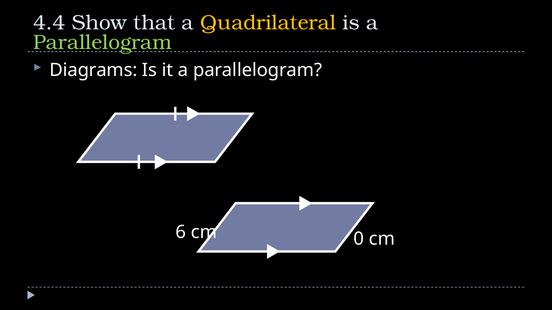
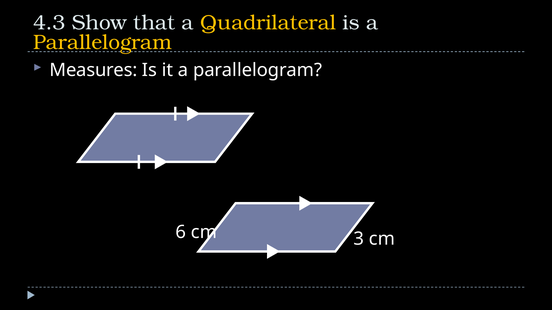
4.4: 4.4 -> 4.3 (49, 23)
Parallelogram colour: light green -> yellow (102, 43)
Diagrams: Diagrams -> Measures (93, 70)
0: 0 -> 3 (359, 239)
